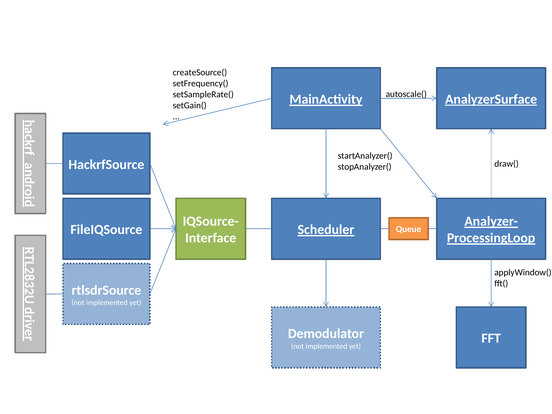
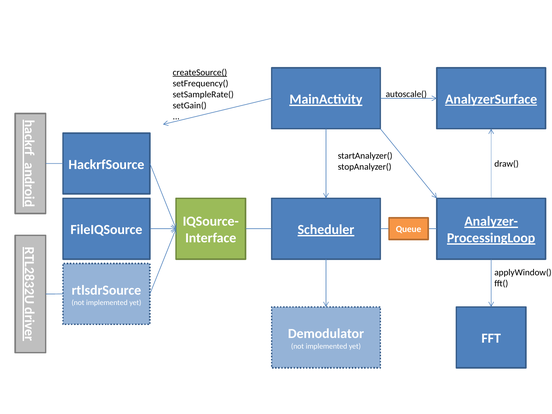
createSource( underline: none -> present (200, 72)
